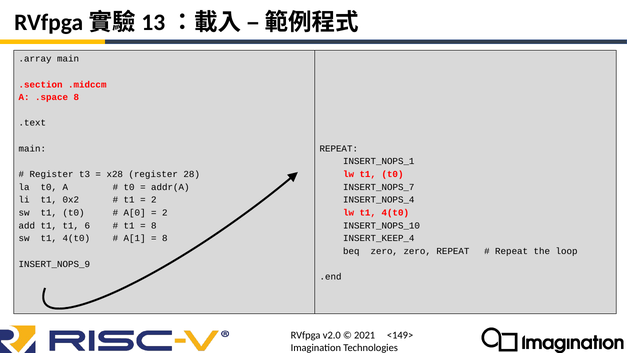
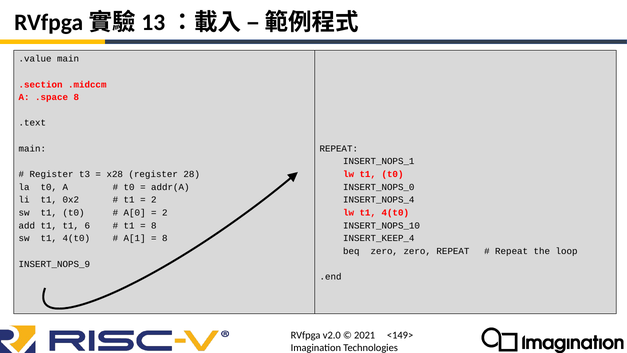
.array: .array -> .value (35, 59)
INSERT_NOPS_7: INSERT_NOPS_7 -> INSERT_NOPS_0 (379, 187)
